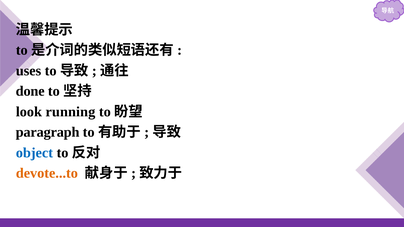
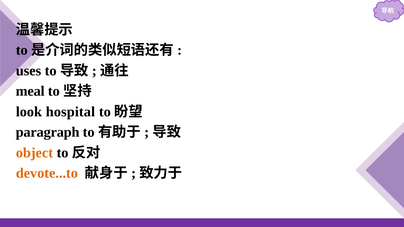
done: done -> meal (30, 91)
running: running -> hospital (70, 112)
object colour: blue -> orange (34, 153)
